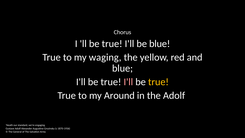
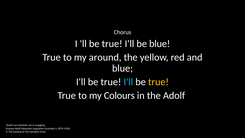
waging: waging -> around (105, 57)
I'll colour: pink -> light blue (128, 82)
Around: Around -> Colours (119, 95)
